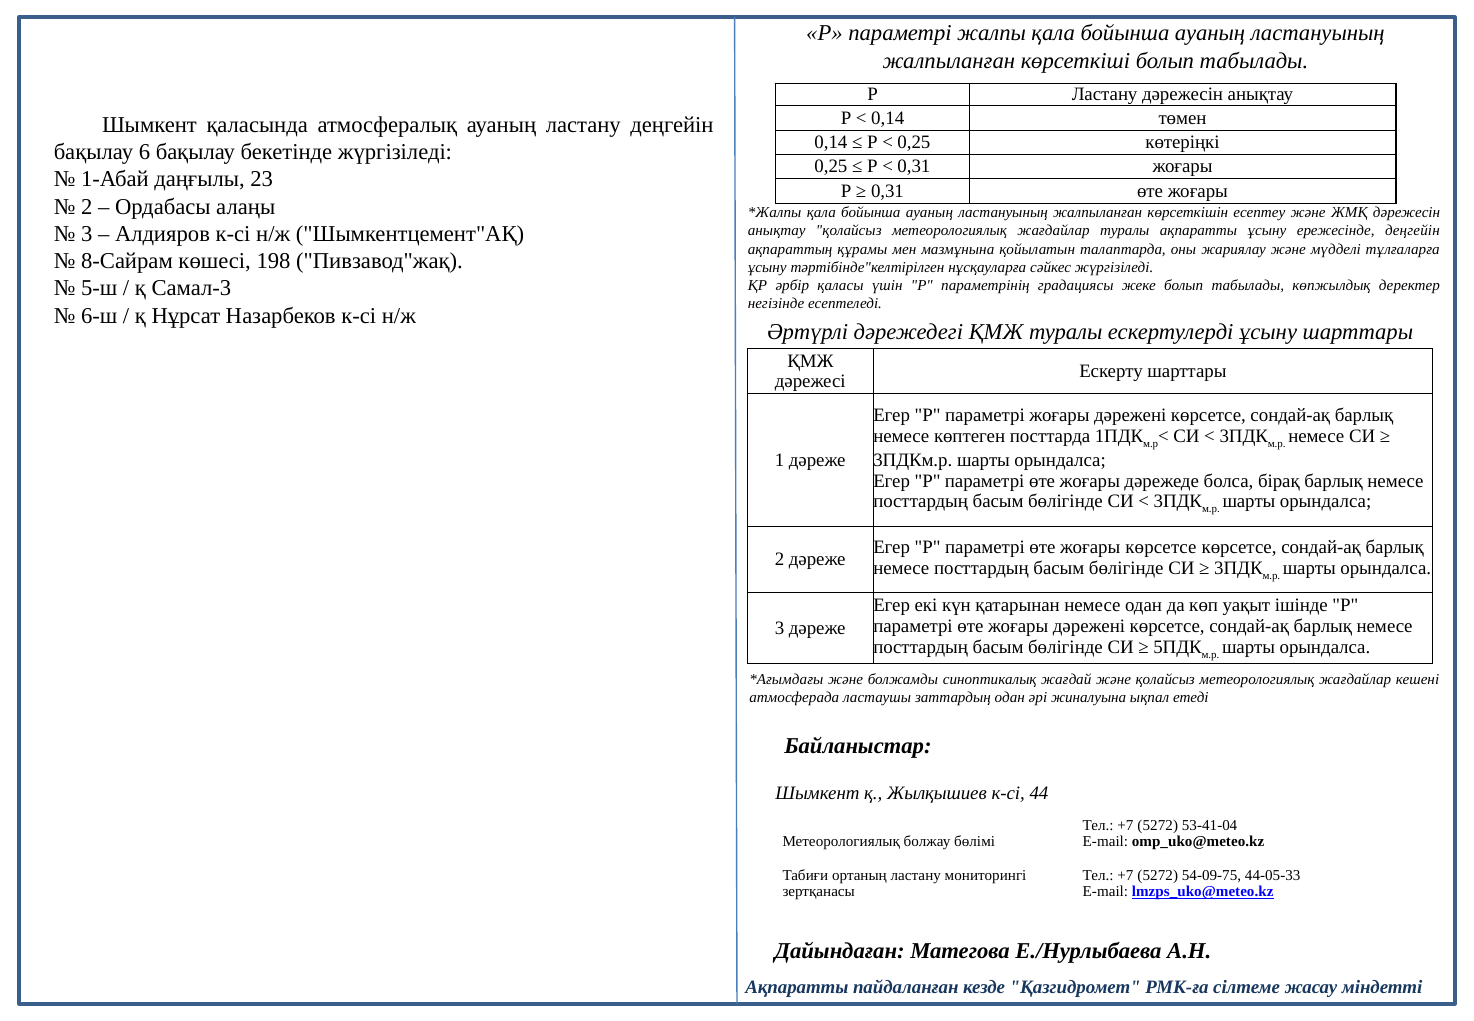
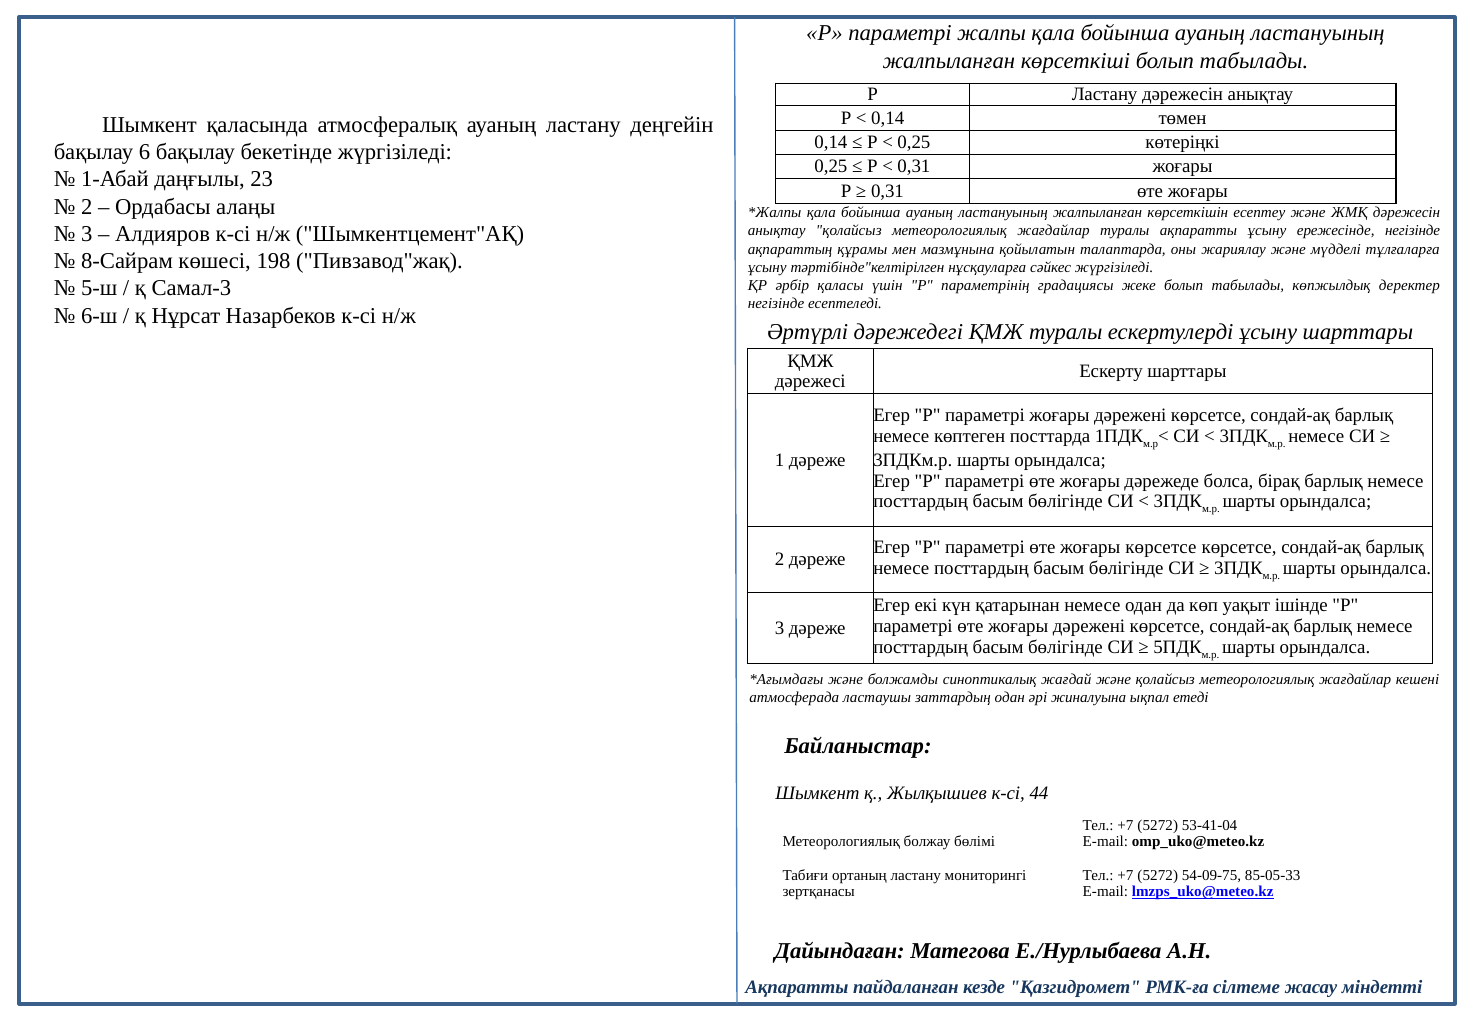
ережесінде деңгейін: деңгейін -> негізінде (1413, 231)
44-05-33: 44-05-33 -> 85-05-33 (1273, 875)
